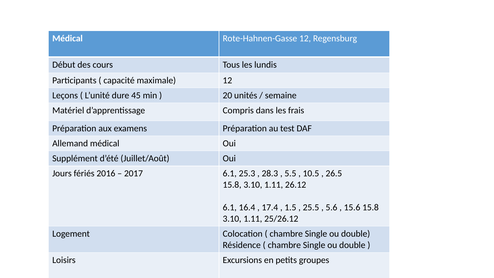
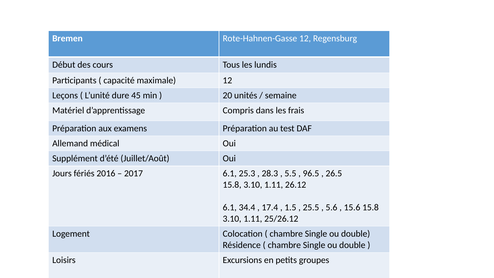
Médical: Médical -> Bremen (67, 38)
10.5: 10.5 -> 96.5 (311, 174)
16.4: 16.4 -> 34.4 (247, 207)
